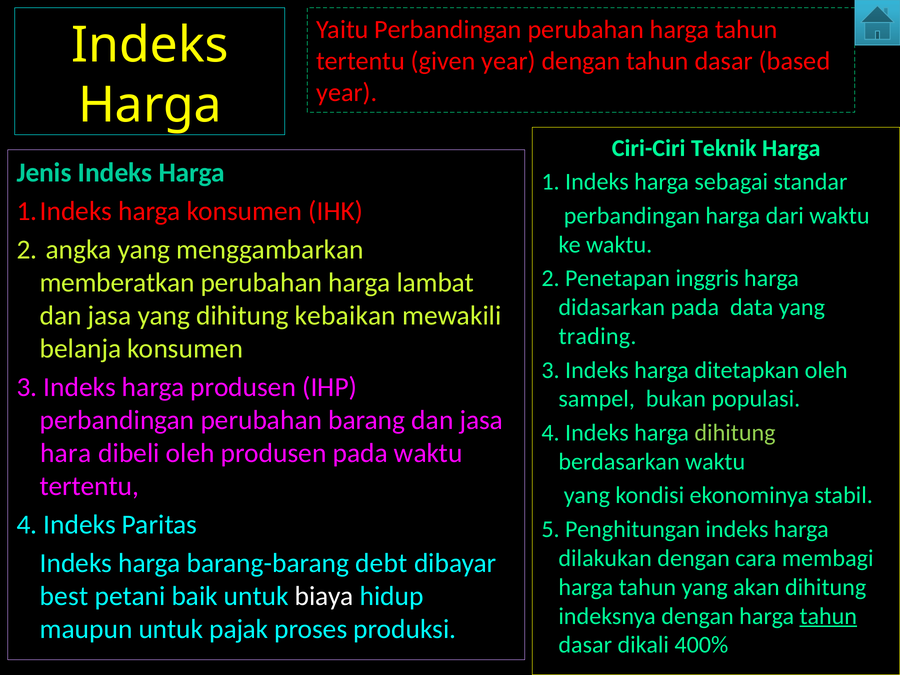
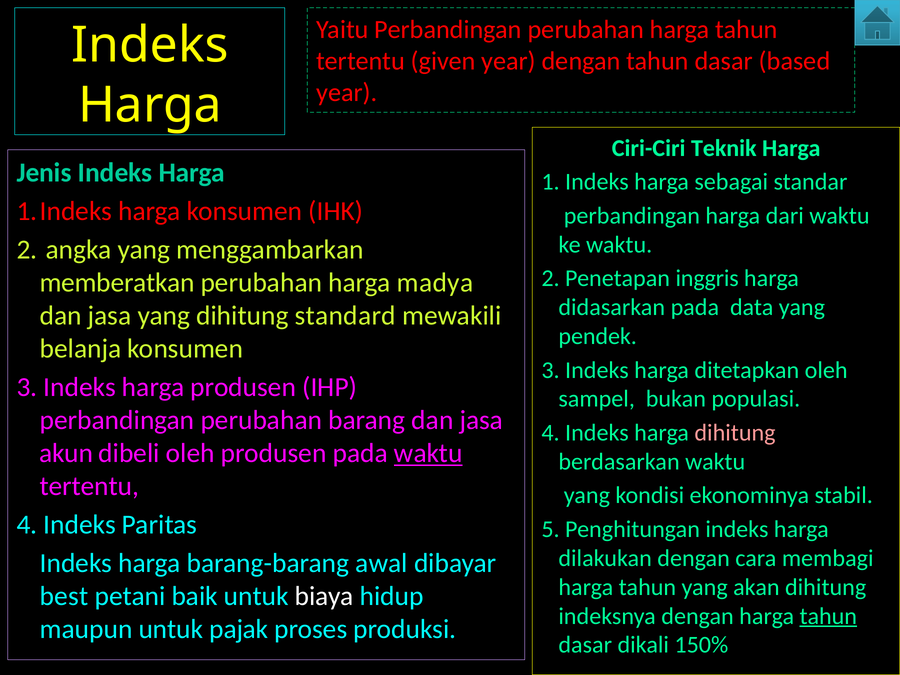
lambat: lambat -> madya (435, 283)
kebaikan: kebaikan -> standard (345, 316)
trading: trading -> pendek (598, 336)
dihitung colour: light green -> pink (735, 433)
hara: hara -> akun (66, 453)
waktu underline: none -> present (428, 453)
debt: debt -> awal (382, 563)
400%: 400% -> 150% (701, 645)
